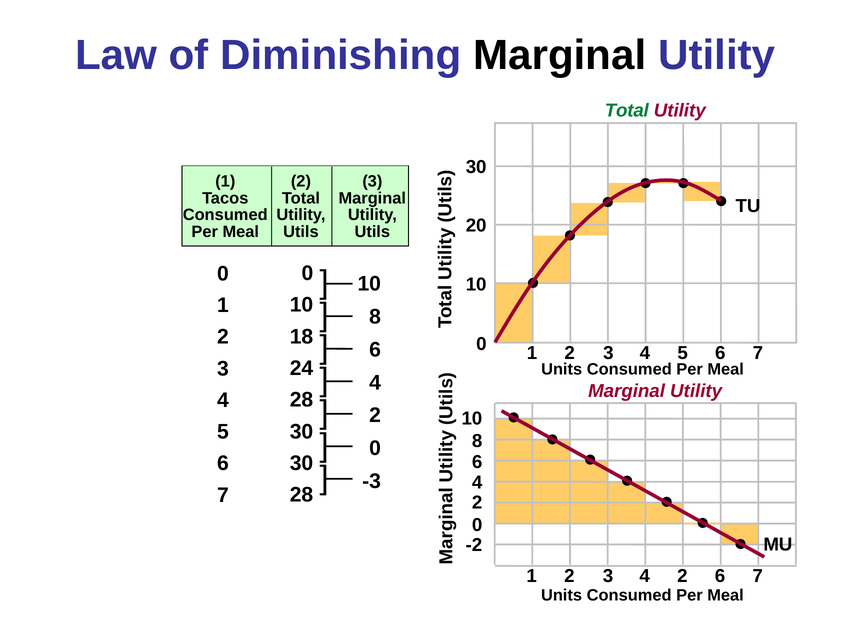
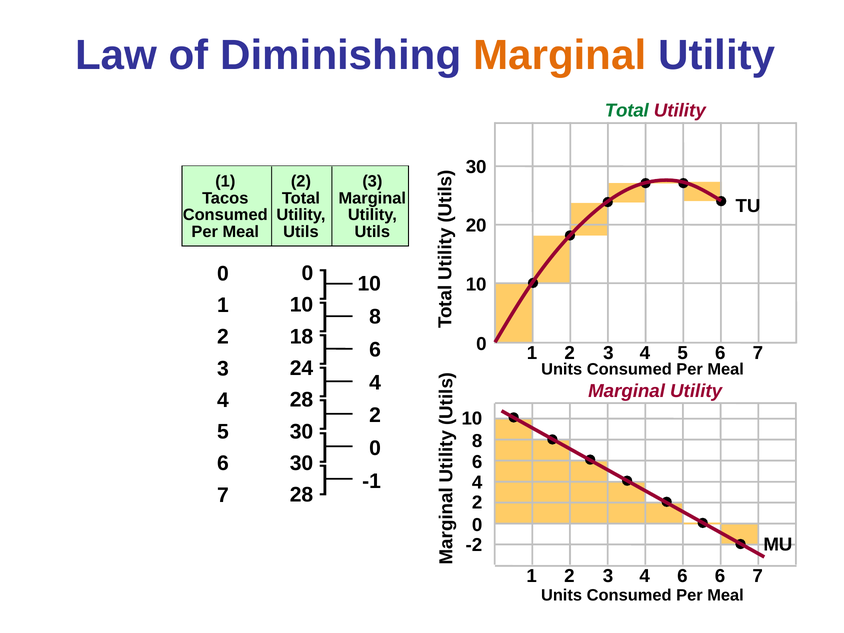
Marginal colour: black -> orange (560, 55)
-3: -3 -> -1 (372, 481)
3 4 2: 2 -> 6 (682, 576)
